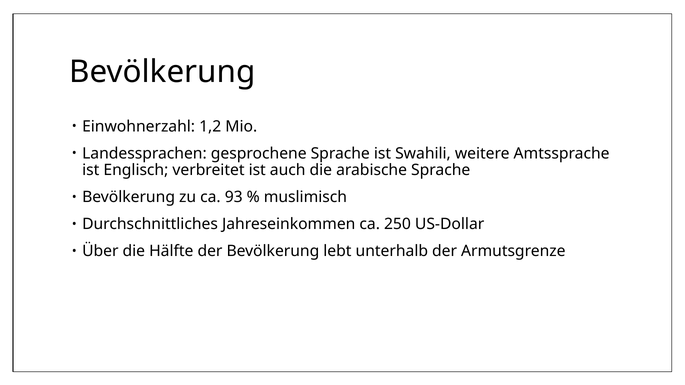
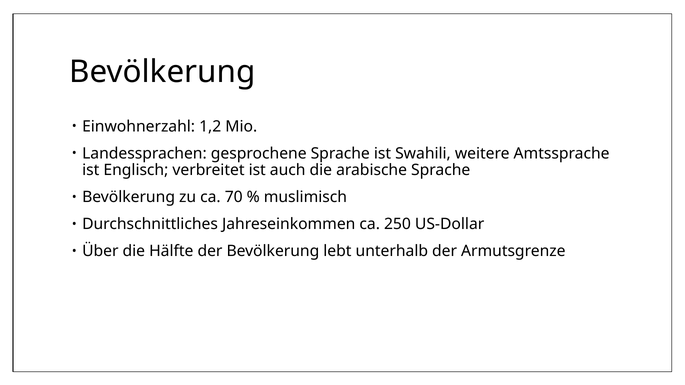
93: 93 -> 70 (234, 197)
